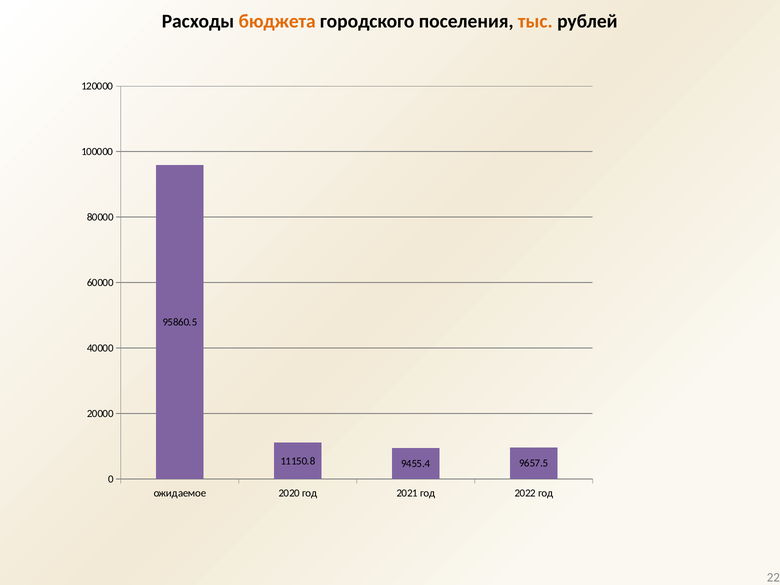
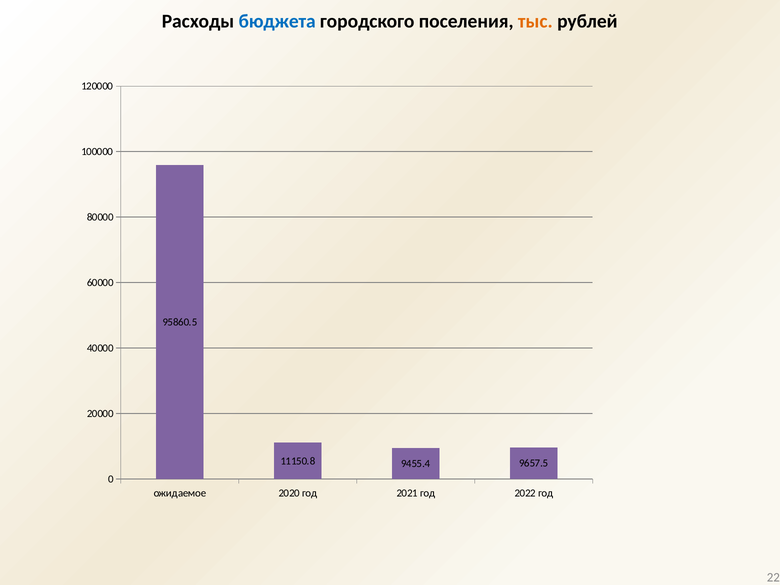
бюджета colour: orange -> blue (277, 21)
